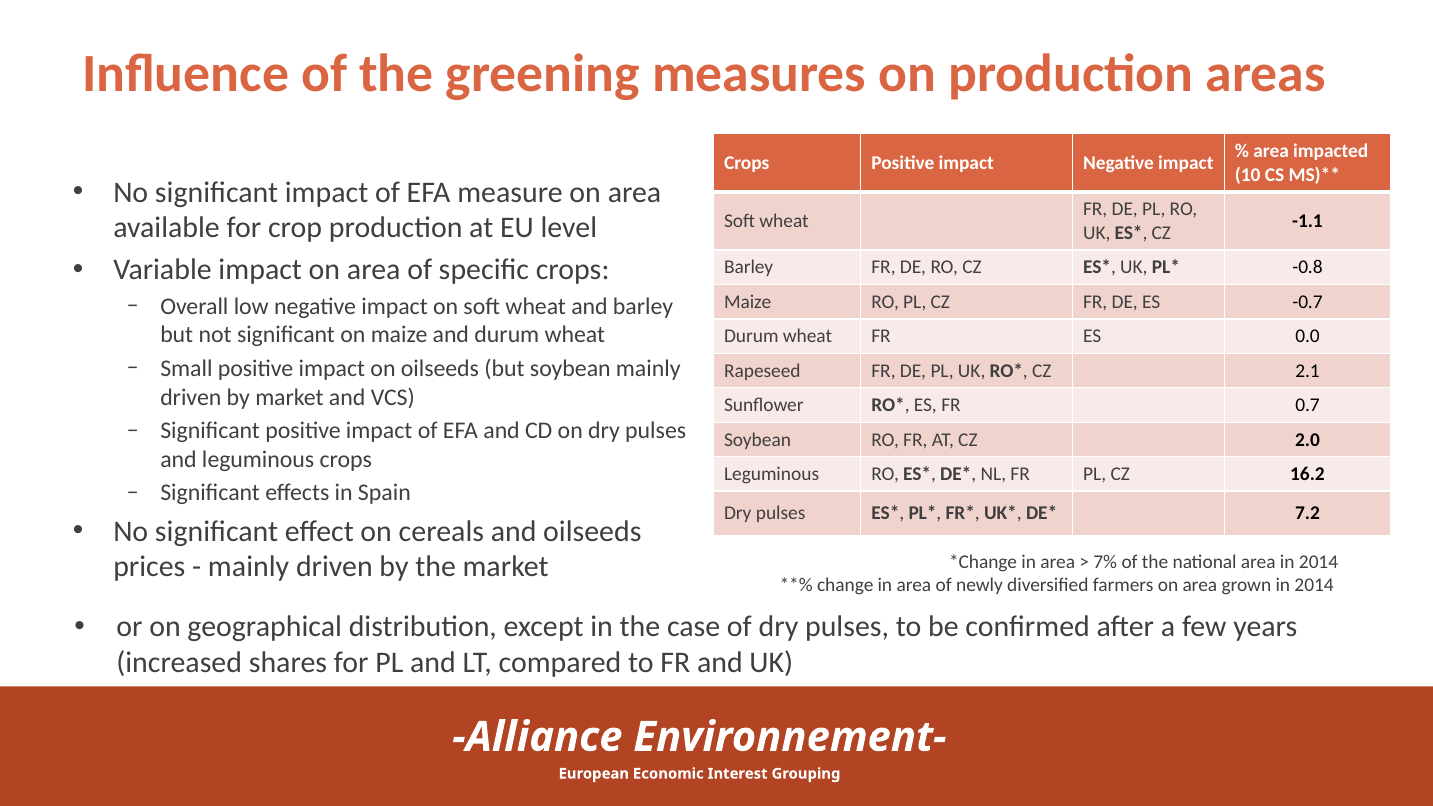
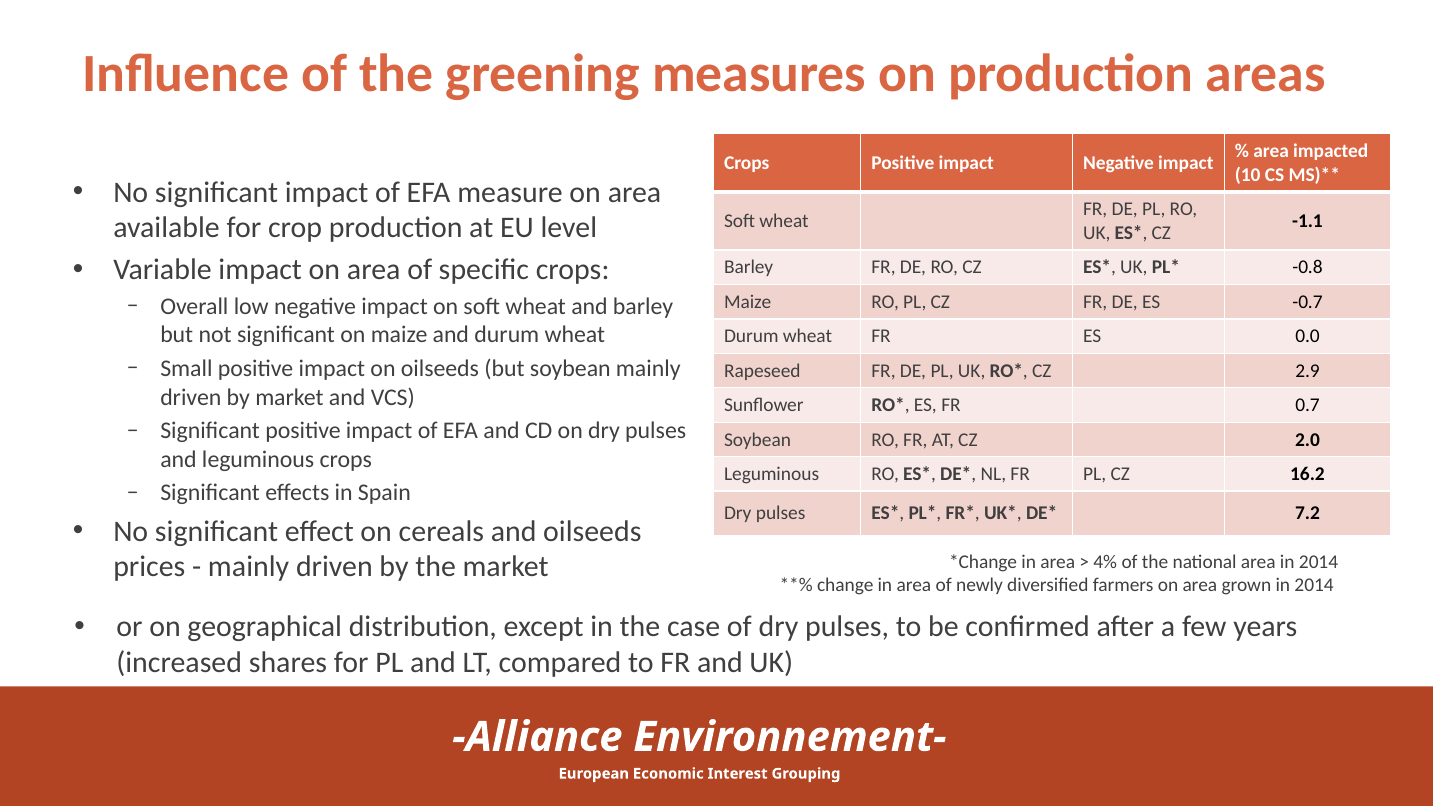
2.1: 2.1 -> 2.9 (1308, 371)
7%: 7% -> 4% (1105, 562)
